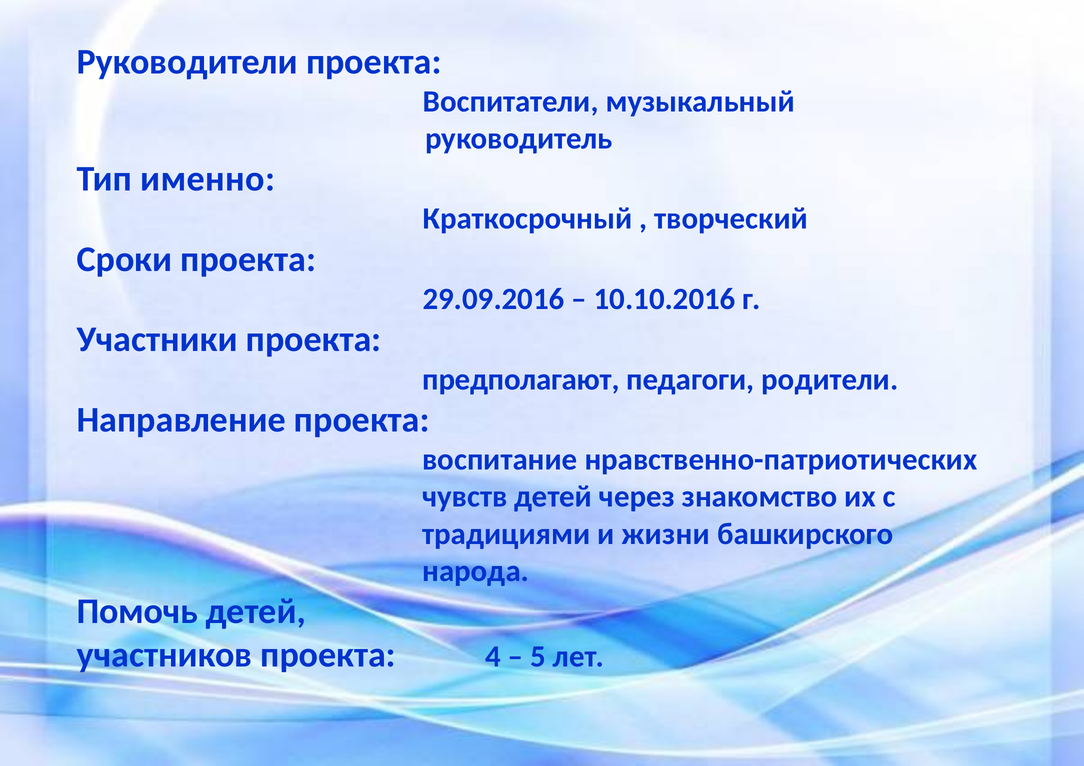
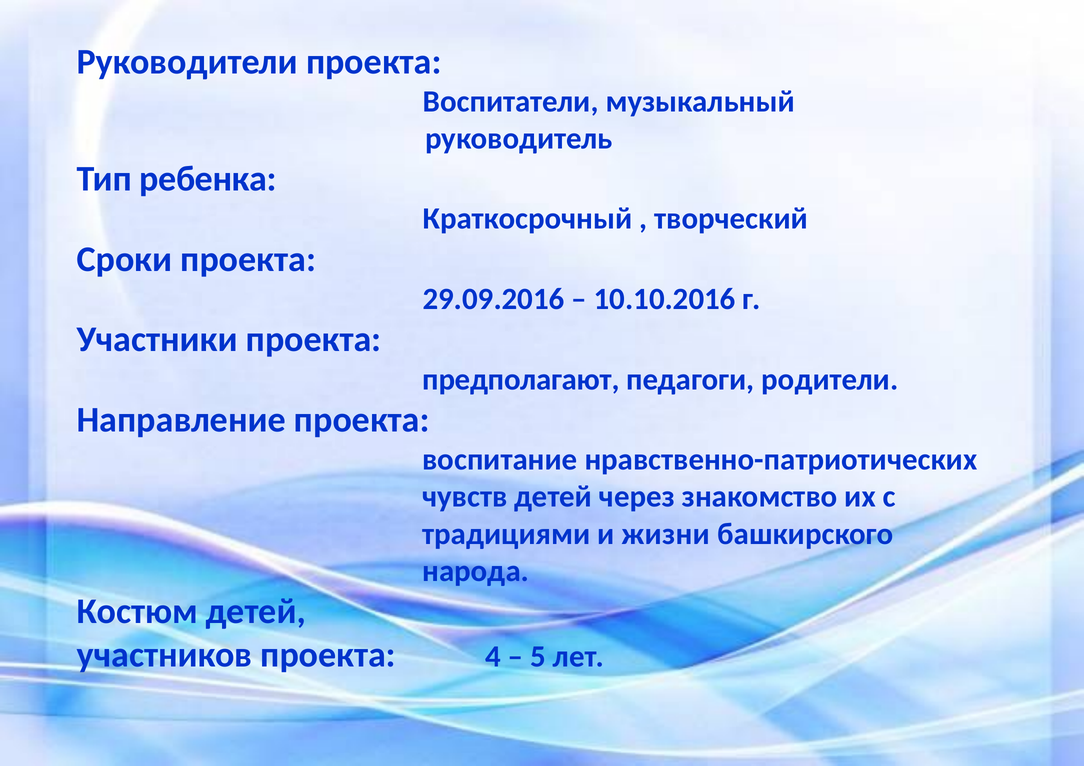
именно: именно -> ребенка (208, 179)
Помочь: Помочь -> Костюм (137, 612)
